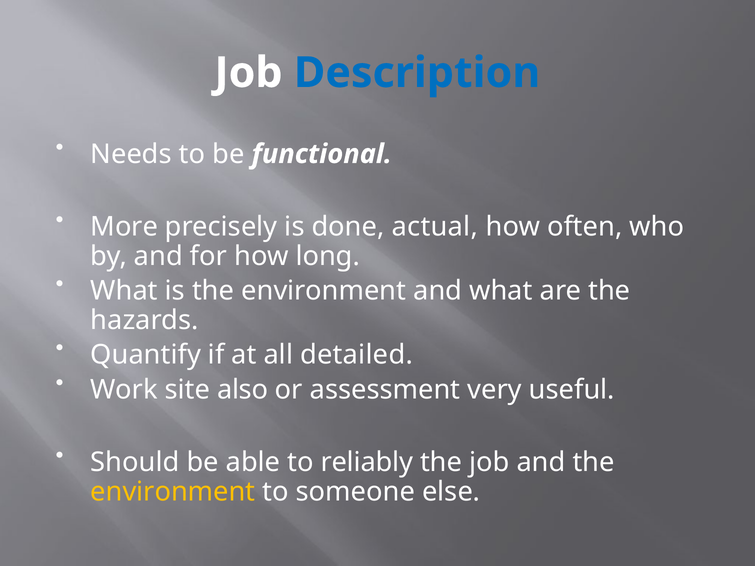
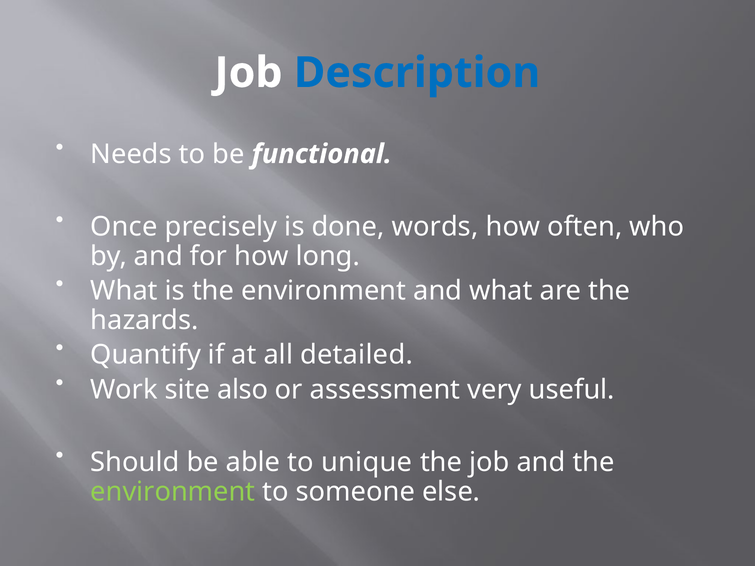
More: More -> Once (124, 227)
actual: actual -> words (435, 227)
reliably: reliably -> unique (367, 463)
environment colour: yellow -> light green (173, 492)
